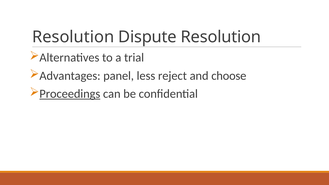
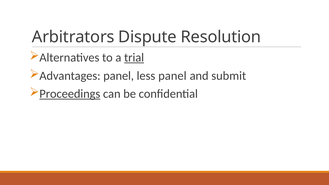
Resolution: Resolution -> Arbitrators (73, 37)
trial underline: none -> present (134, 58)
less reject: reject -> panel (172, 76)
choose: choose -> submit (229, 76)
